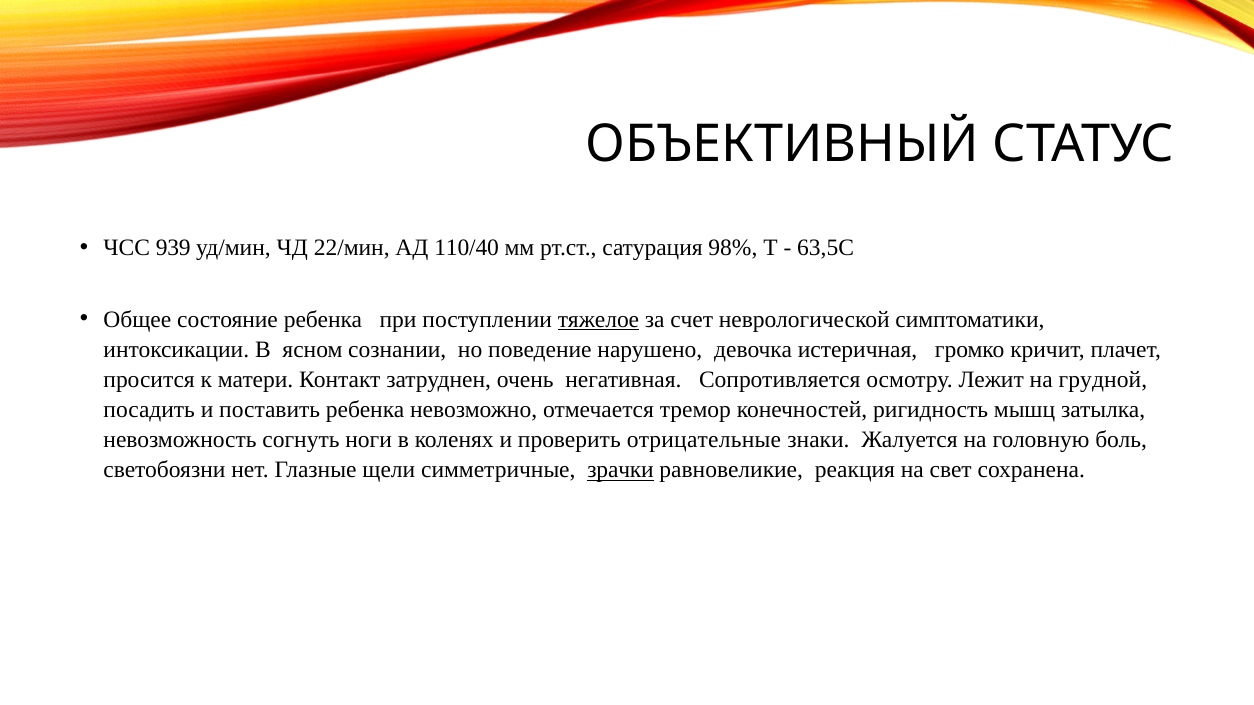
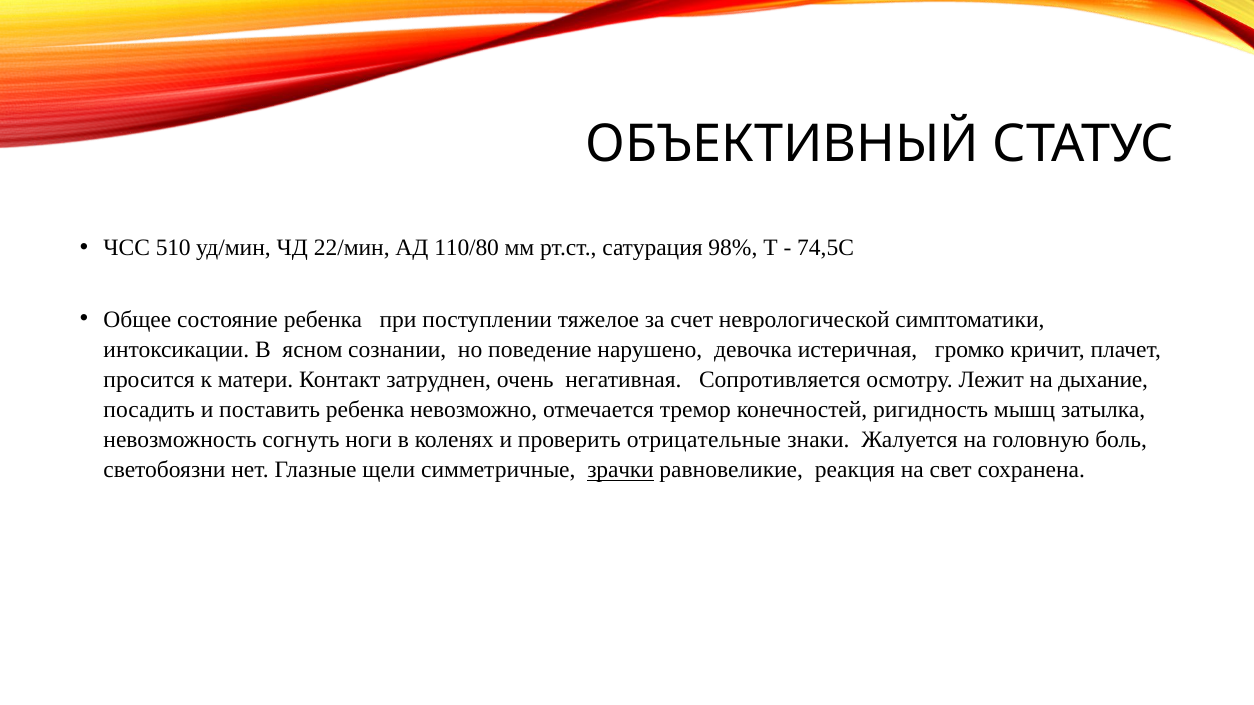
939: 939 -> 510 (173, 248)
110/40: 110/40 -> 110/80 (467, 248)
63,5С: 63,5С -> 74,5С (826, 248)
тяжелое underline: present -> none (598, 320)
грудной: грудной -> дыхание (1103, 380)
